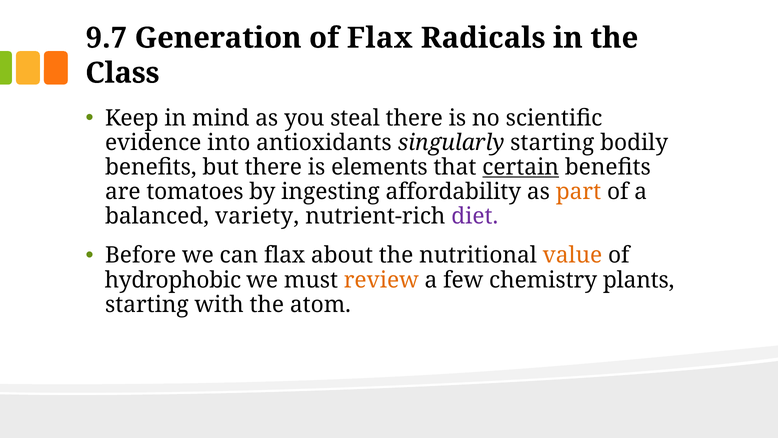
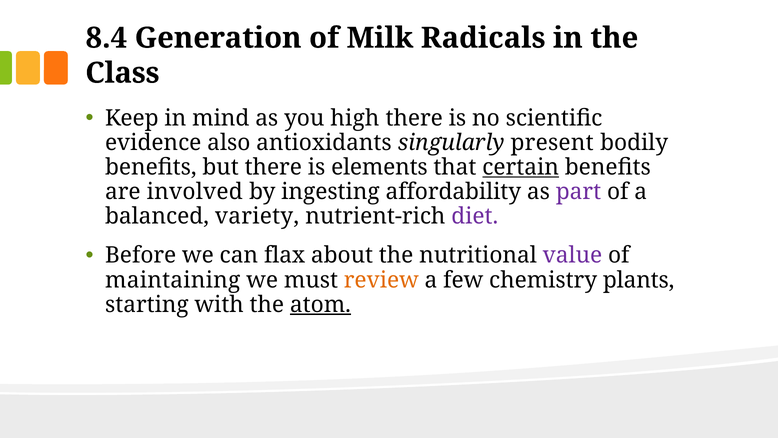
9.7: 9.7 -> 8.4 (106, 38)
of Flax: Flax -> Milk (380, 38)
steal: steal -> high (355, 118)
into: into -> also (229, 143)
singularly starting: starting -> present (552, 143)
tomatoes: tomatoes -> involved (195, 192)
part colour: orange -> purple (578, 192)
value colour: orange -> purple (572, 255)
hydrophobic: hydrophobic -> maintaining (173, 280)
atom underline: none -> present (320, 304)
